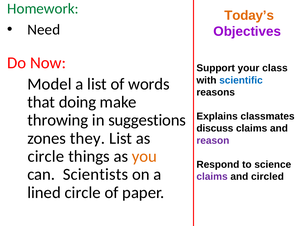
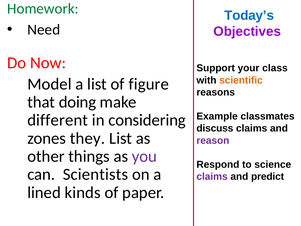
Today’s colour: orange -> blue (249, 15)
scientific colour: blue -> orange (241, 80)
words: words -> figure (149, 84)
Explains: Explains -> Example (217, 116)
throwing: throwing -> different (58, 120)
suggestions: suggestions -> considering (147, 120)
circle: circle -> other (46, 156)
you colour: orange -> purple (144, 156)
circled: circled -> predict (268, 176)
lined circle: circle -> kinds (83, 192)
